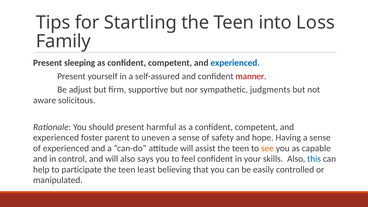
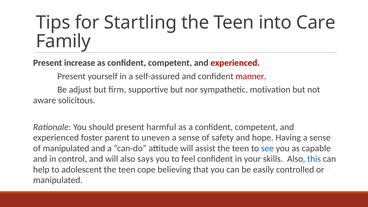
Loss: Loss -> Care (316, 22)
sleeping: sleeping -> increase (80, 63)
experienced colour: blue -> red (235, 63)
judgments: judgments -> motivation (270, 90)
of experienced: experienced -> manipulated (66, 148)
see colour: orange -> blue (267, 148)
participate: participate -> adolescent (82, 169)
least: least -> cope (146, 169)
